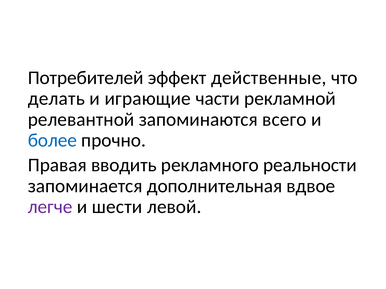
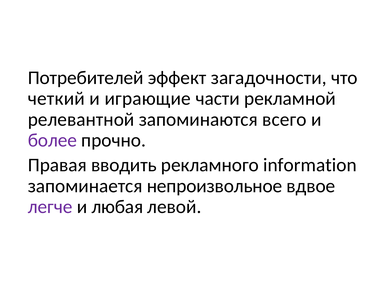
действенные: действенные -> загадочности (269, 78)
делать: делать -> четкий (56, 99)
более colour: blue -> purple (52, 140)
реальности: реальности -> information (310, 165)
дополнительная: дополнительная -> непроизвольное (215, 186)
шести: шести -> любая (117, 207)
